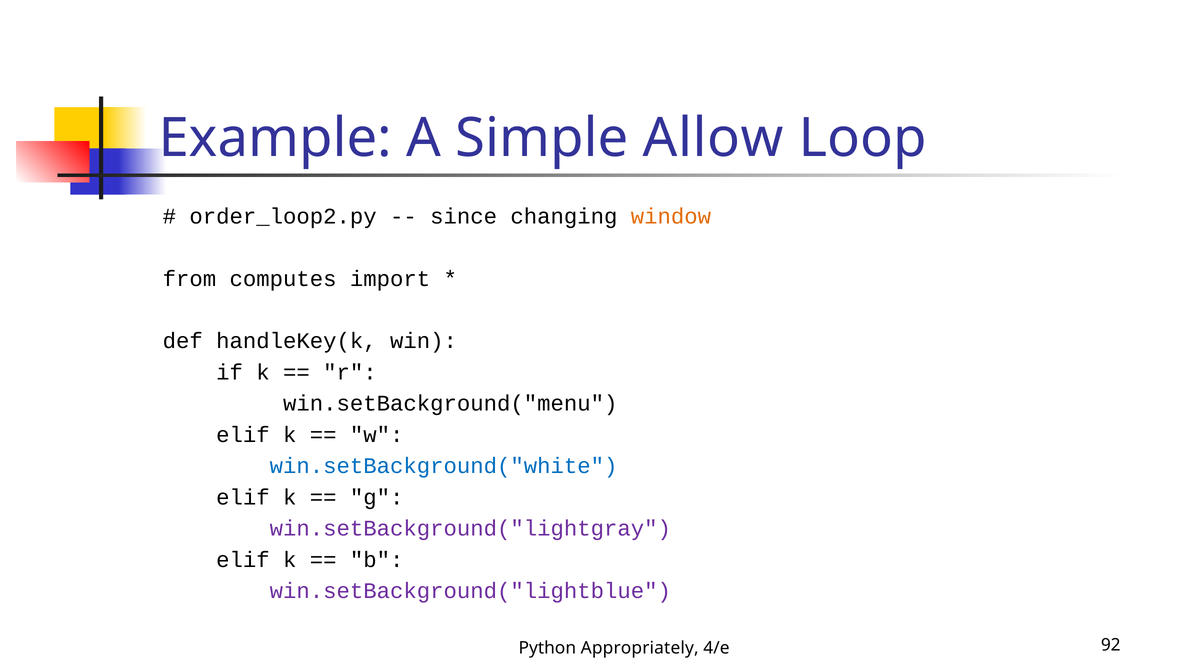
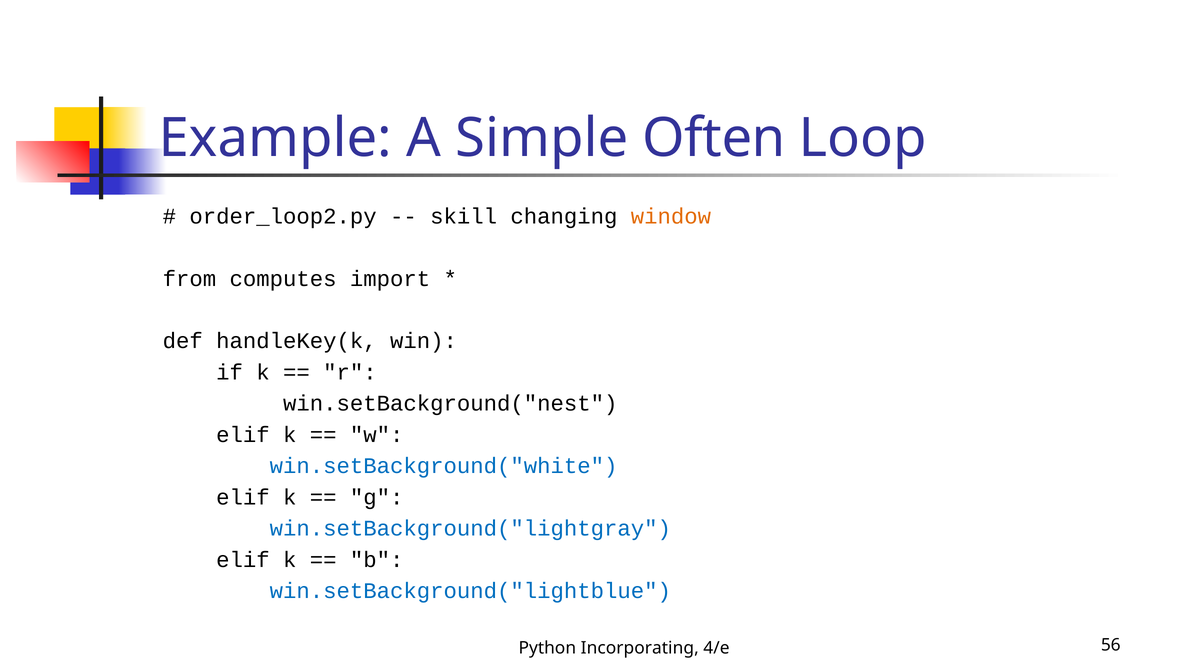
Allow: Allow -> Often (714, 138)
since: since -> skill (464, 216)
win.setBackground("menu: win.setBackground("menu -> win.setBackground("nest (450, 403)
win.setBackground("lightgray colour: purple -> blue (470, 528)
win.setBackground("lightblue colour: purple -> blue (470, 591)
Appropriately: Appropriately -> Incorporating (640, 648)
92: 92 -> 56 (1111, 645)
